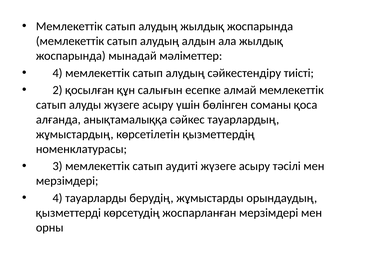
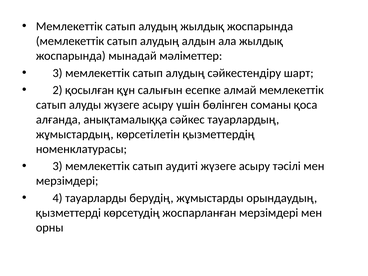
4: 4 -> 3 (57, 73)
тиісті: тиісті -> шарт (299, 73)
